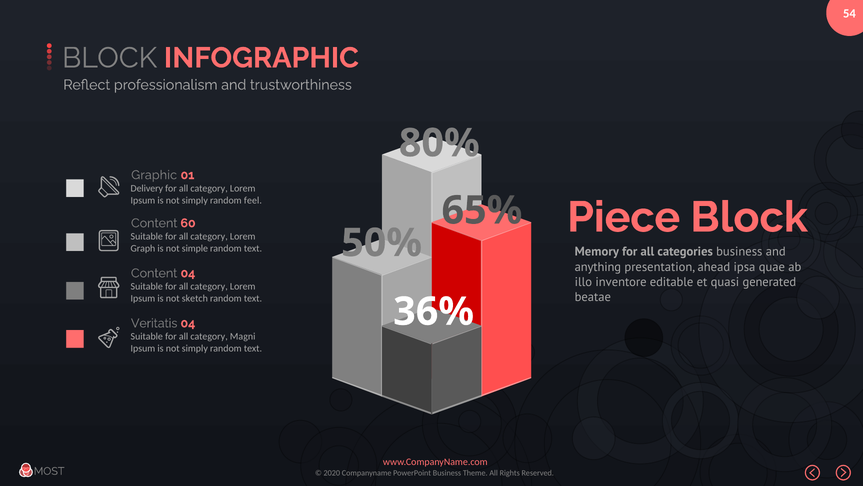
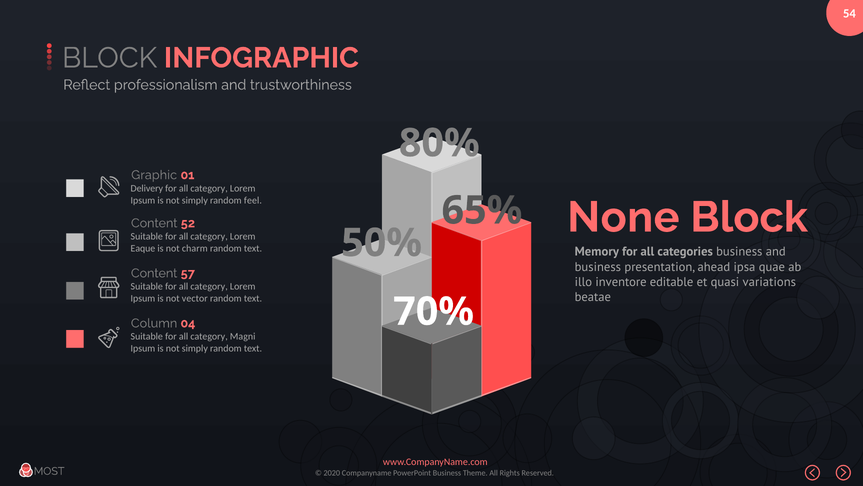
Piece: Piece -> None (623, 217)
60: 60 -> 52 (188, 223)
Graph: Graph -> Eaque (143, 248)
simple: simple -> charm (195, 248)
anything: anything -> business (598, 267)
Content 04: 04 -> 57 (188, 273)
generated: generated -> variations (769, 282)
sketch: sketch -> vector (195, 298)
36%: 36% -> 70% (434, 311)
Veritatis: Veritatis -> Column (154, 323)
